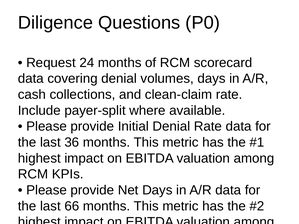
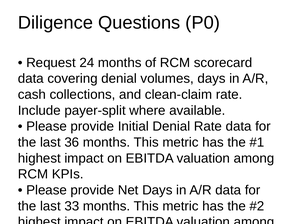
66: 66 -> 33 (72, 206)
